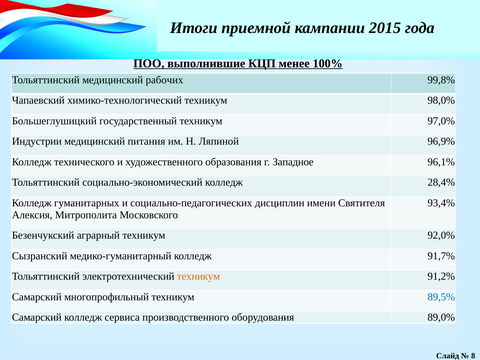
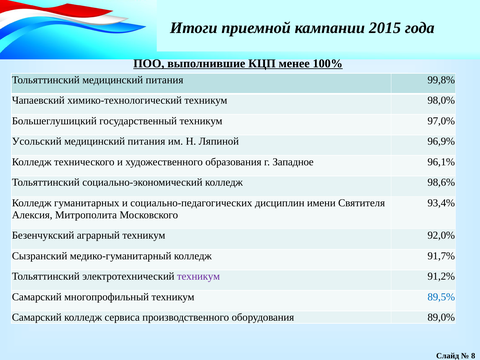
Тольяттинский медицинский рабочих: рабочих -> питания (165, 80)
Индустрии: Индустрии -> Усольский (37, 141)
28,4%: 28,4% -> 98,6% (441, 182)
техникум colour: orange -> purple (199, 276)
